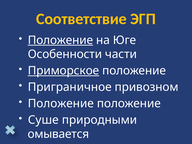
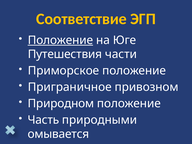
Особенности: Особенности -> Путешествия (65, 54)
Приморское underline: present -> none (63, 71)
Положение: Положение -> Природном (61, 104)
Суше: Суше -> Часть (43, 120)
